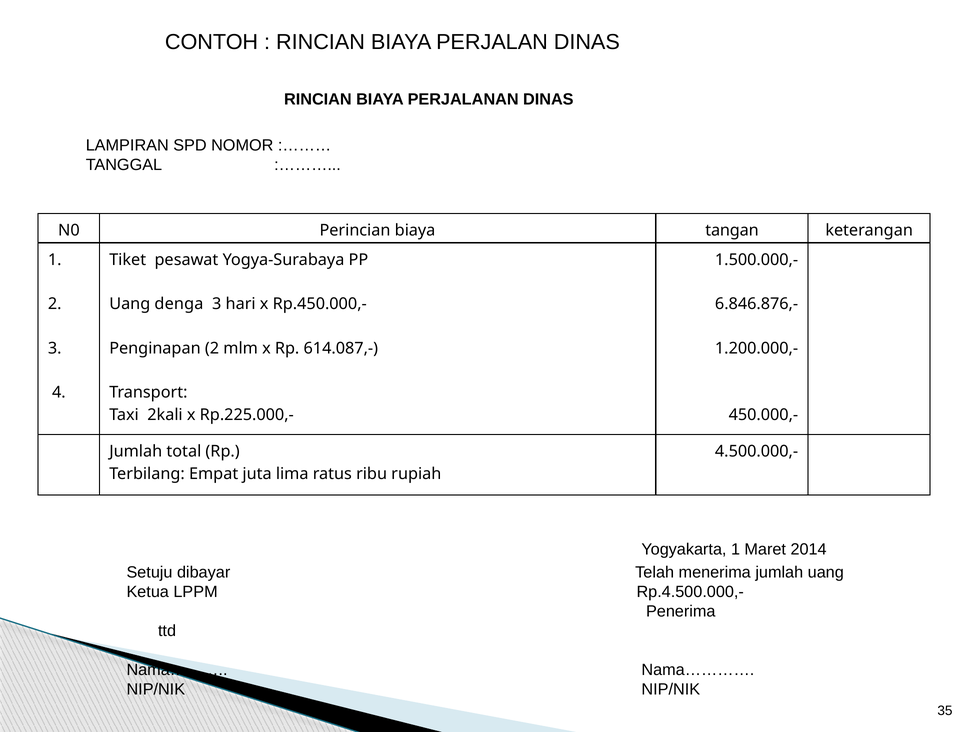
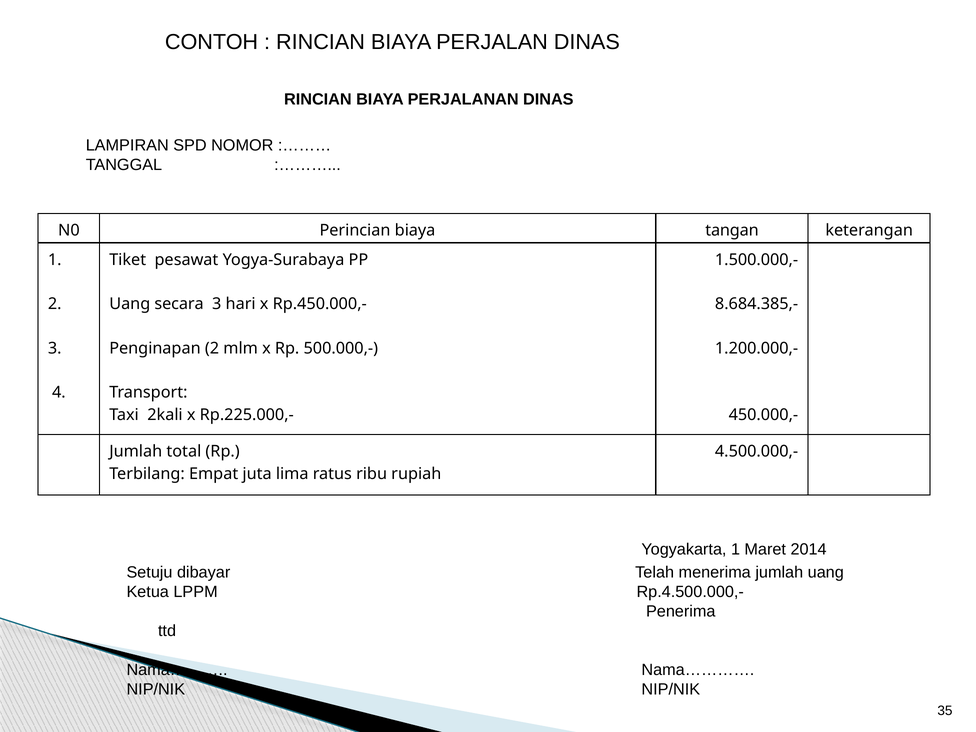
denga: denga -> secara (179, 304)
6.846.876,-: 6.846.876,- -> 8.684.385,- (757, 304)
614.087,-: 614.087,- -> 500.000,- (341, 348)
